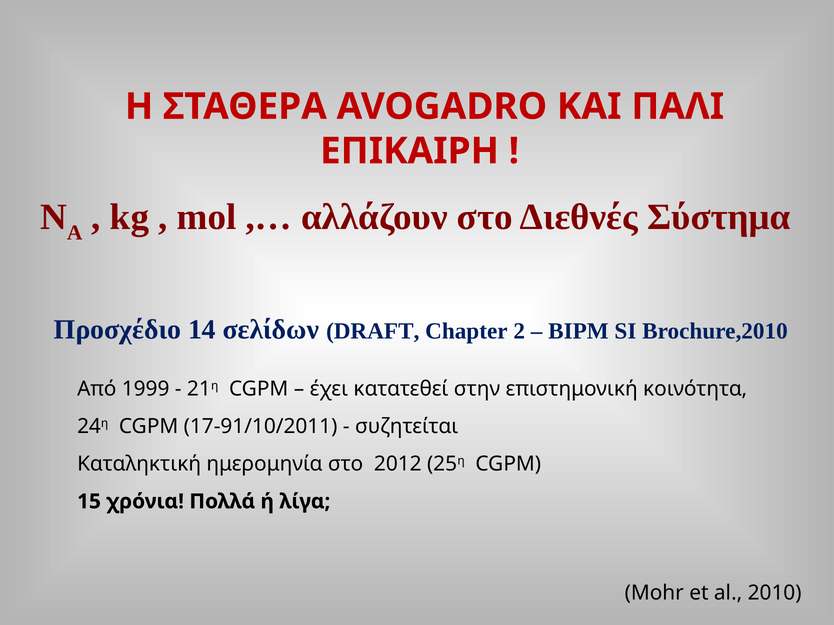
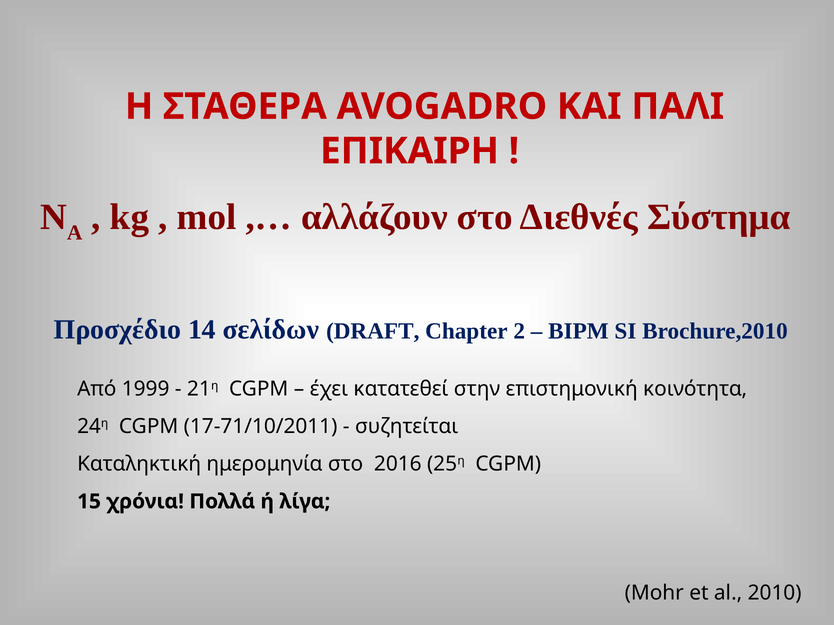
17-91/10/2011: 17-91/10/2011 -> 17-71/10/2011 (261, 427)
2012: 2012 -> 2016 (398, 464)
